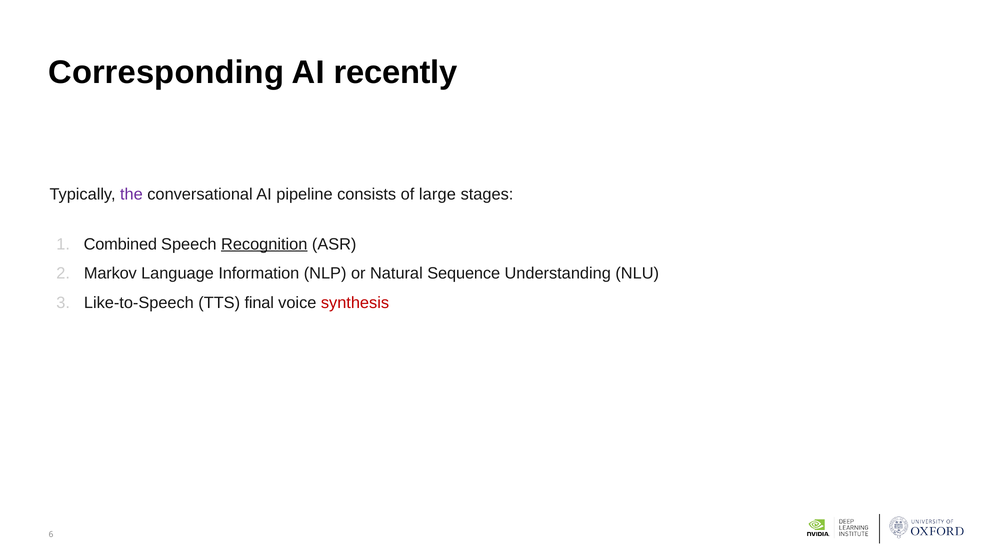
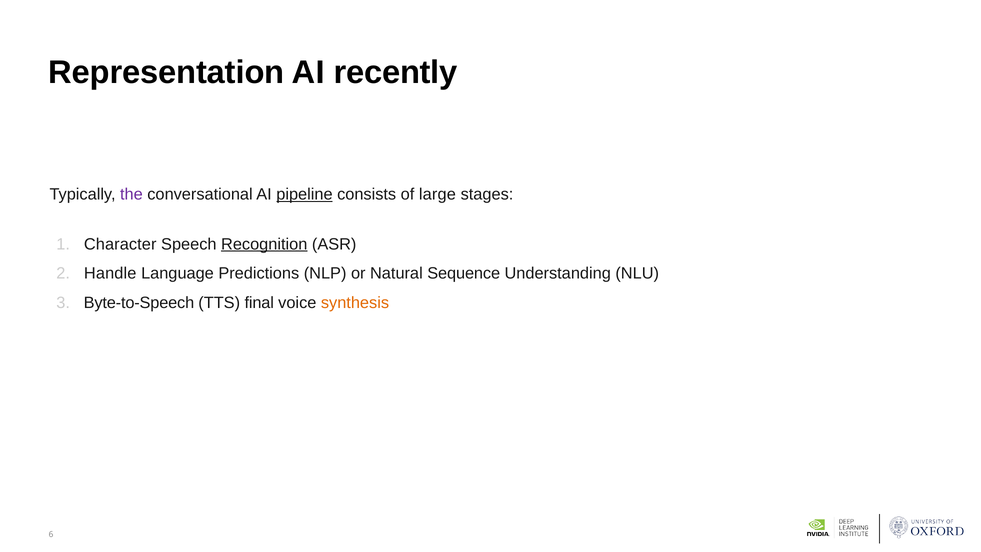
Corresponding: Corresponding -> Representation (166, 73)
pipeline underline: none -> present (304, 194)
Combined: Combined -> Character (120, 244)
Markov: Markov -> Handle (110, 273)
Information: Information -> Predictions (259, 273)
Like-to-Speech: Like-to-Speech -> Byte-to-Speech (139, 303)
synthesis colour: red -> orange (355, 303)
